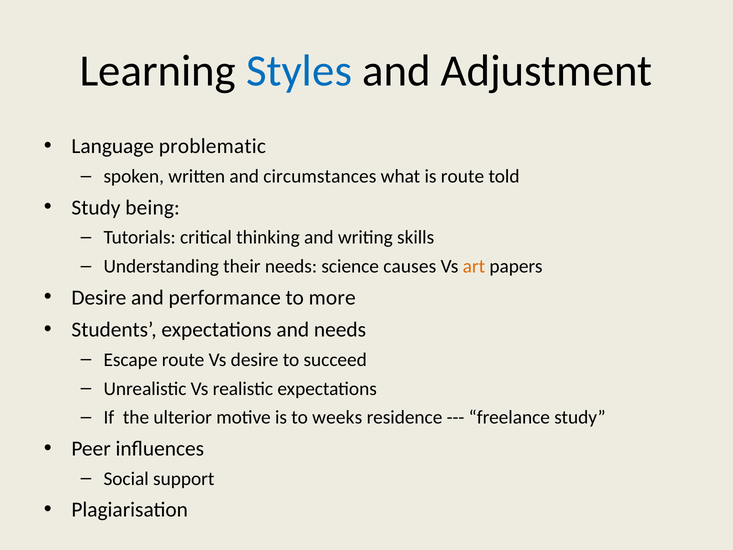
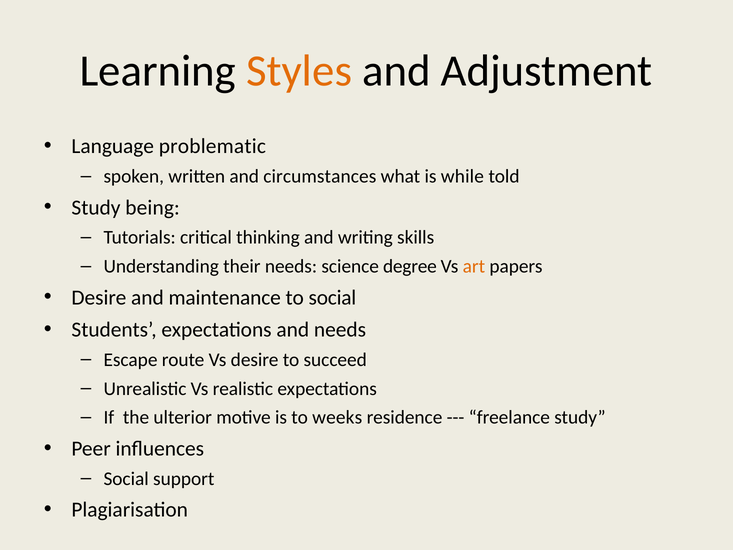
Styles colour: blue -> orange (299, 71)
is route: route -> while (462, 176)
causes: causes -> degree (410, 266)
performance: performance -> maintenance (225, 297)
to more: more -> social (332, 297)
